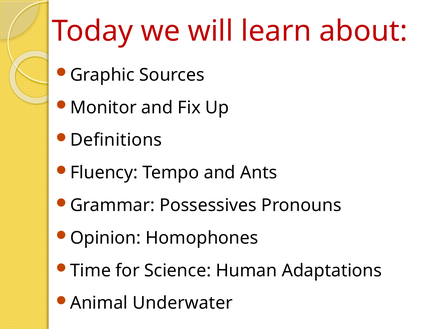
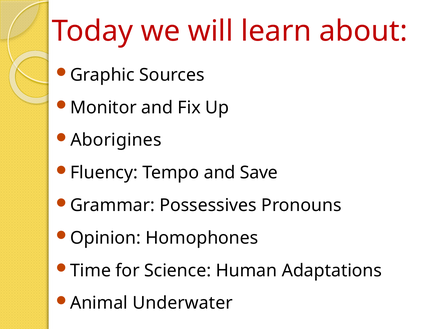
Definitions: Definitions -> Aborigines (116, 140)
Ants: Ants -> Save (259, 173)
